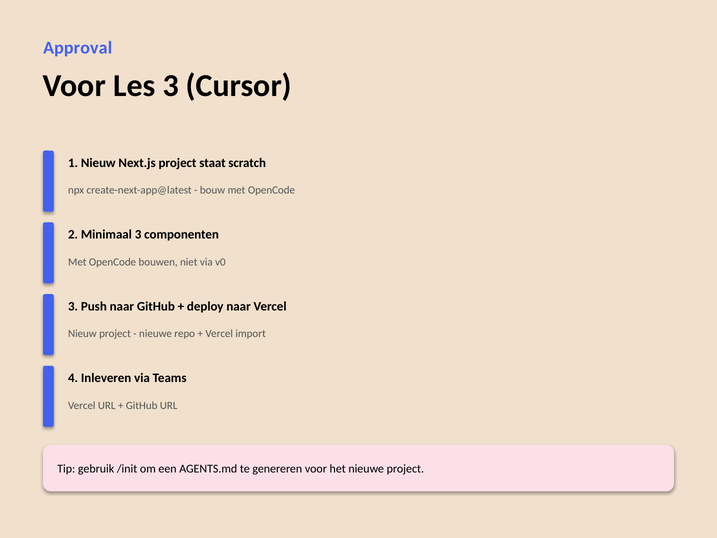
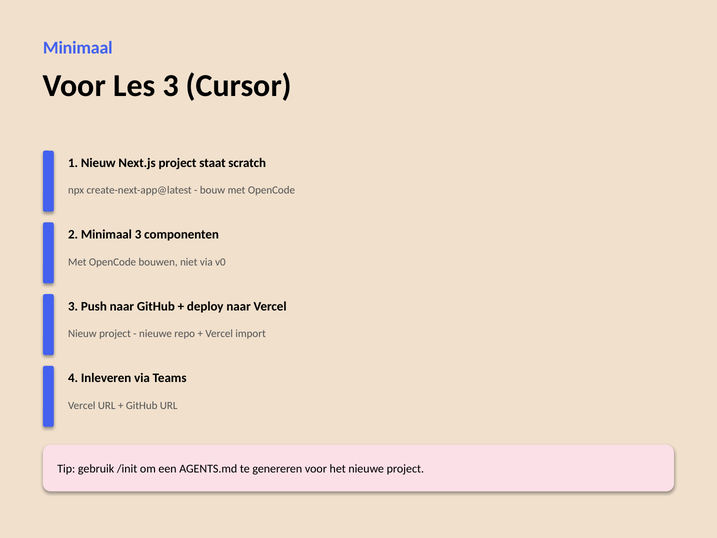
Approval: Approval -> Minimaal (78, 48)
